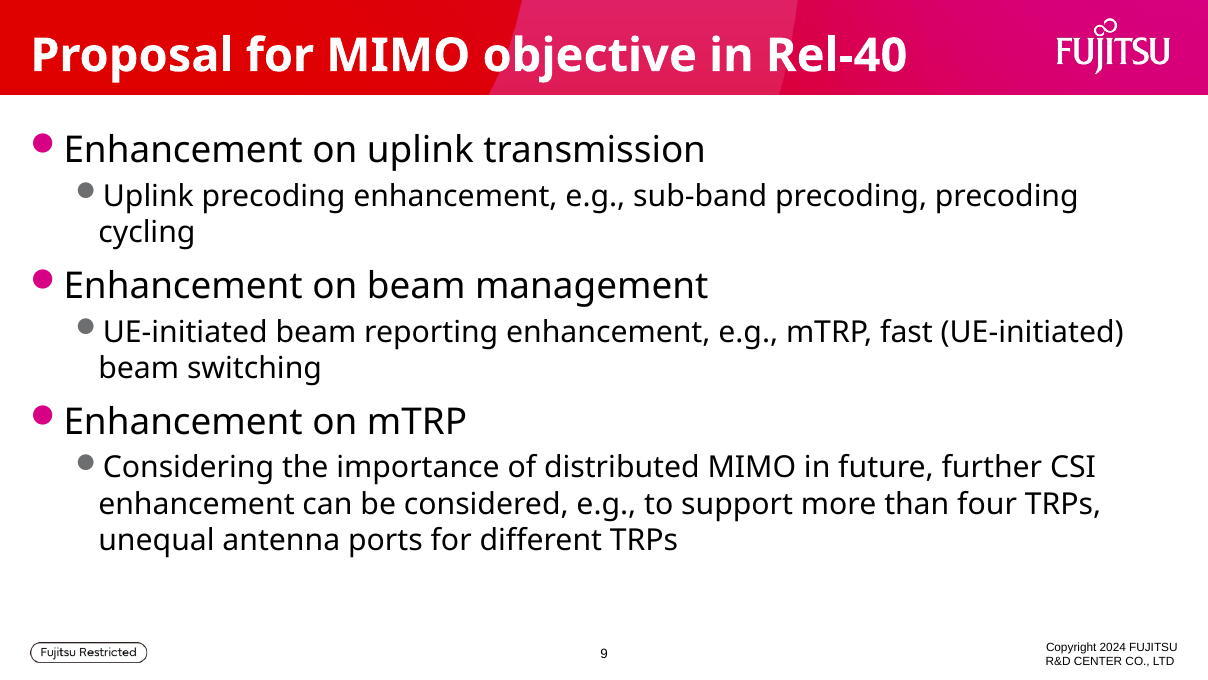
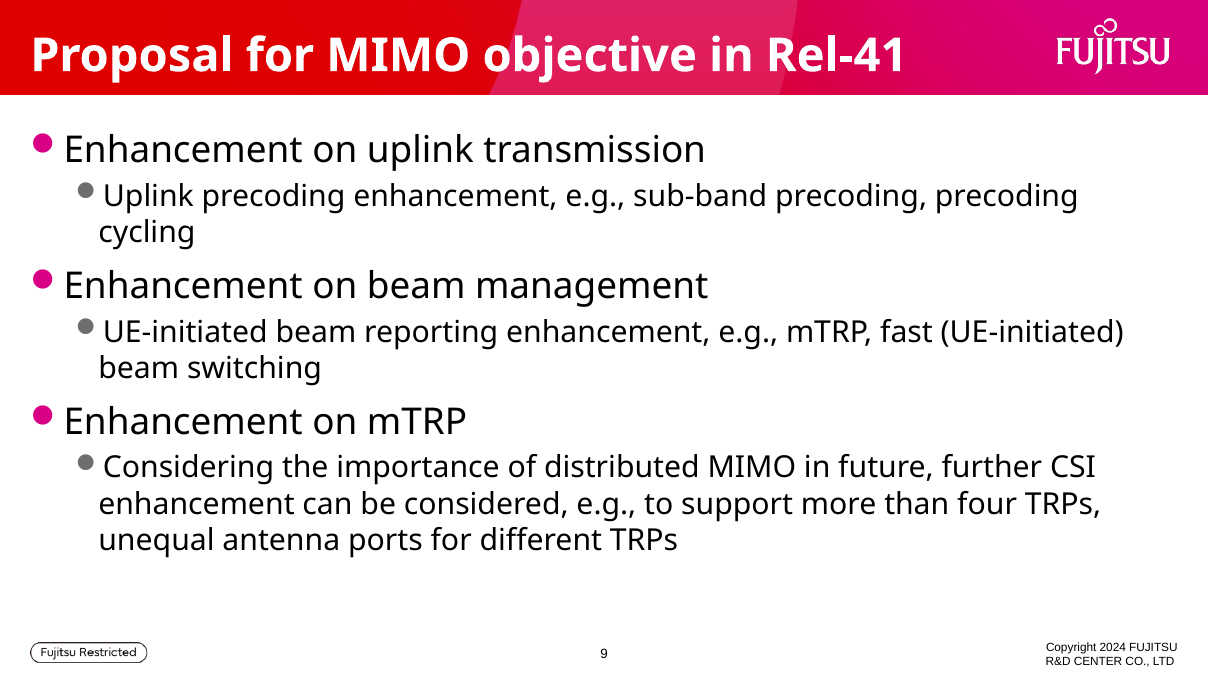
Rel-40: Rel-40 -> Rel-41 (837, 56)
